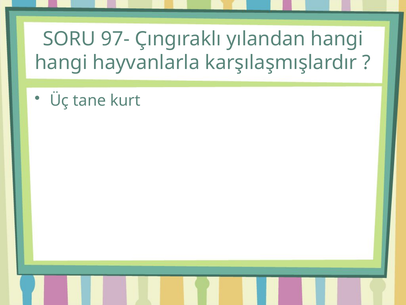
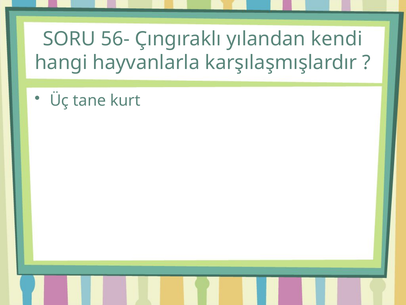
97-: 97- -> 56- (115, 39)
yılandan hangi: hangi -> kendi (337, 39)
